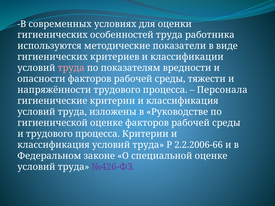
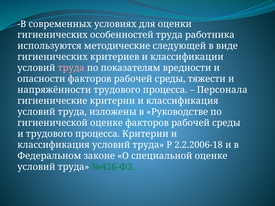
показатели: показатели -> следующей (179, 46)
2.2.2006-66: 2.2.2006-66 -> 2.2.2006-18 (199, 145)
№426-ФЗ colour: purple -> green (113, 167)
